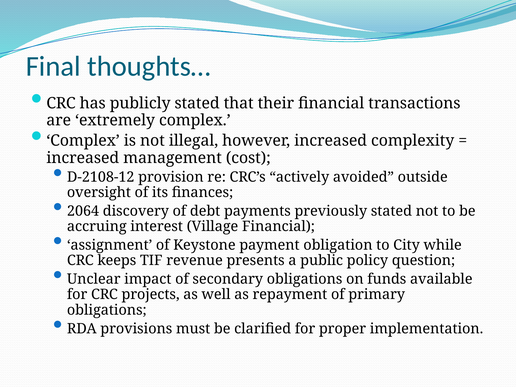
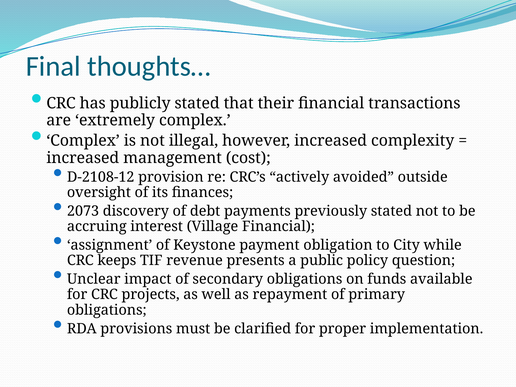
2064: 2064 -> 2073 (83, 211)
